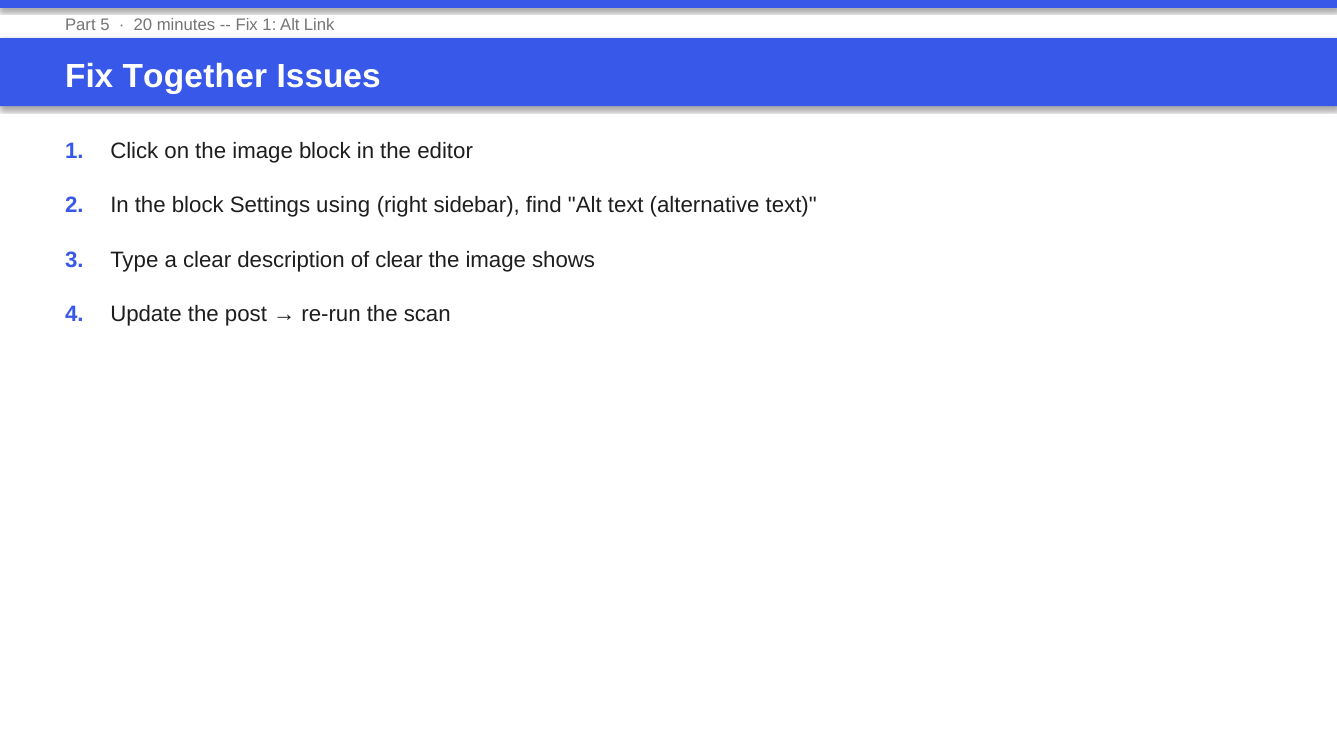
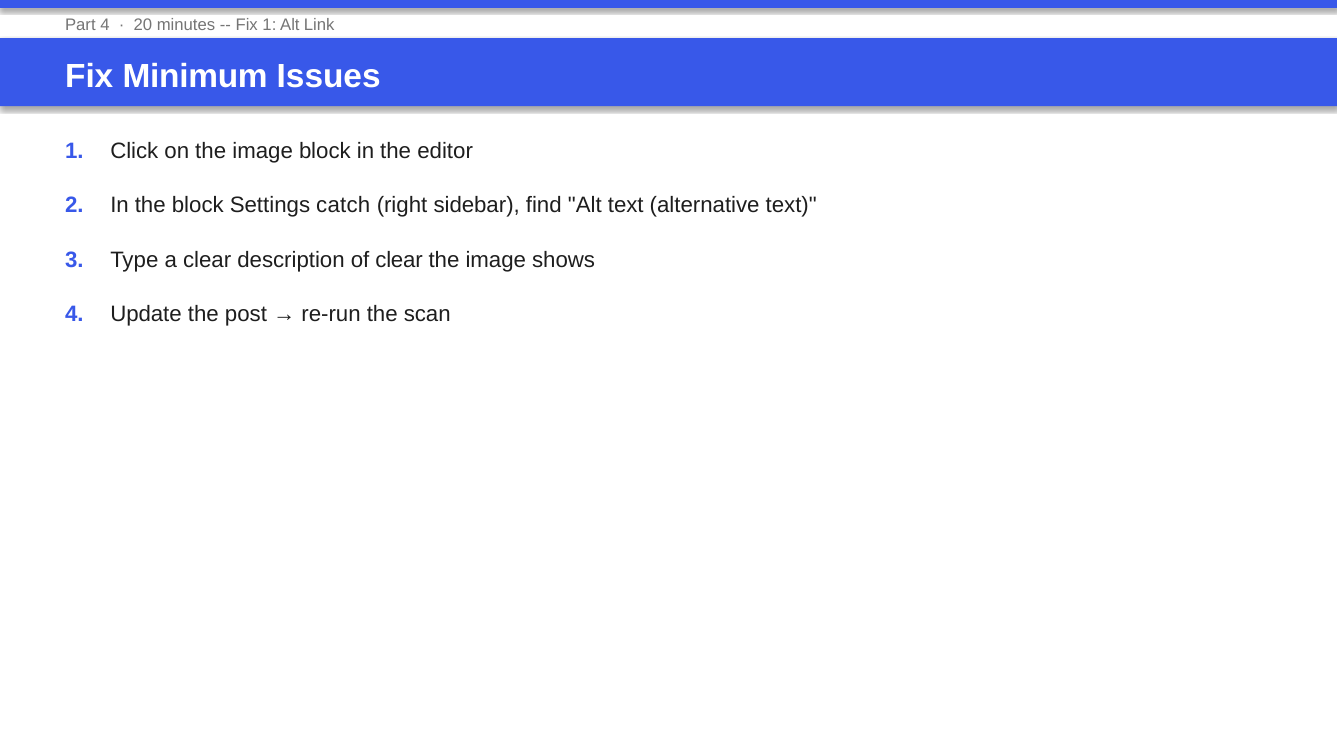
Part 5: 5 -> 4 (105, 25)
Together: Together -> Minimum (195, 76)
using: using -> catch (343, 205)
